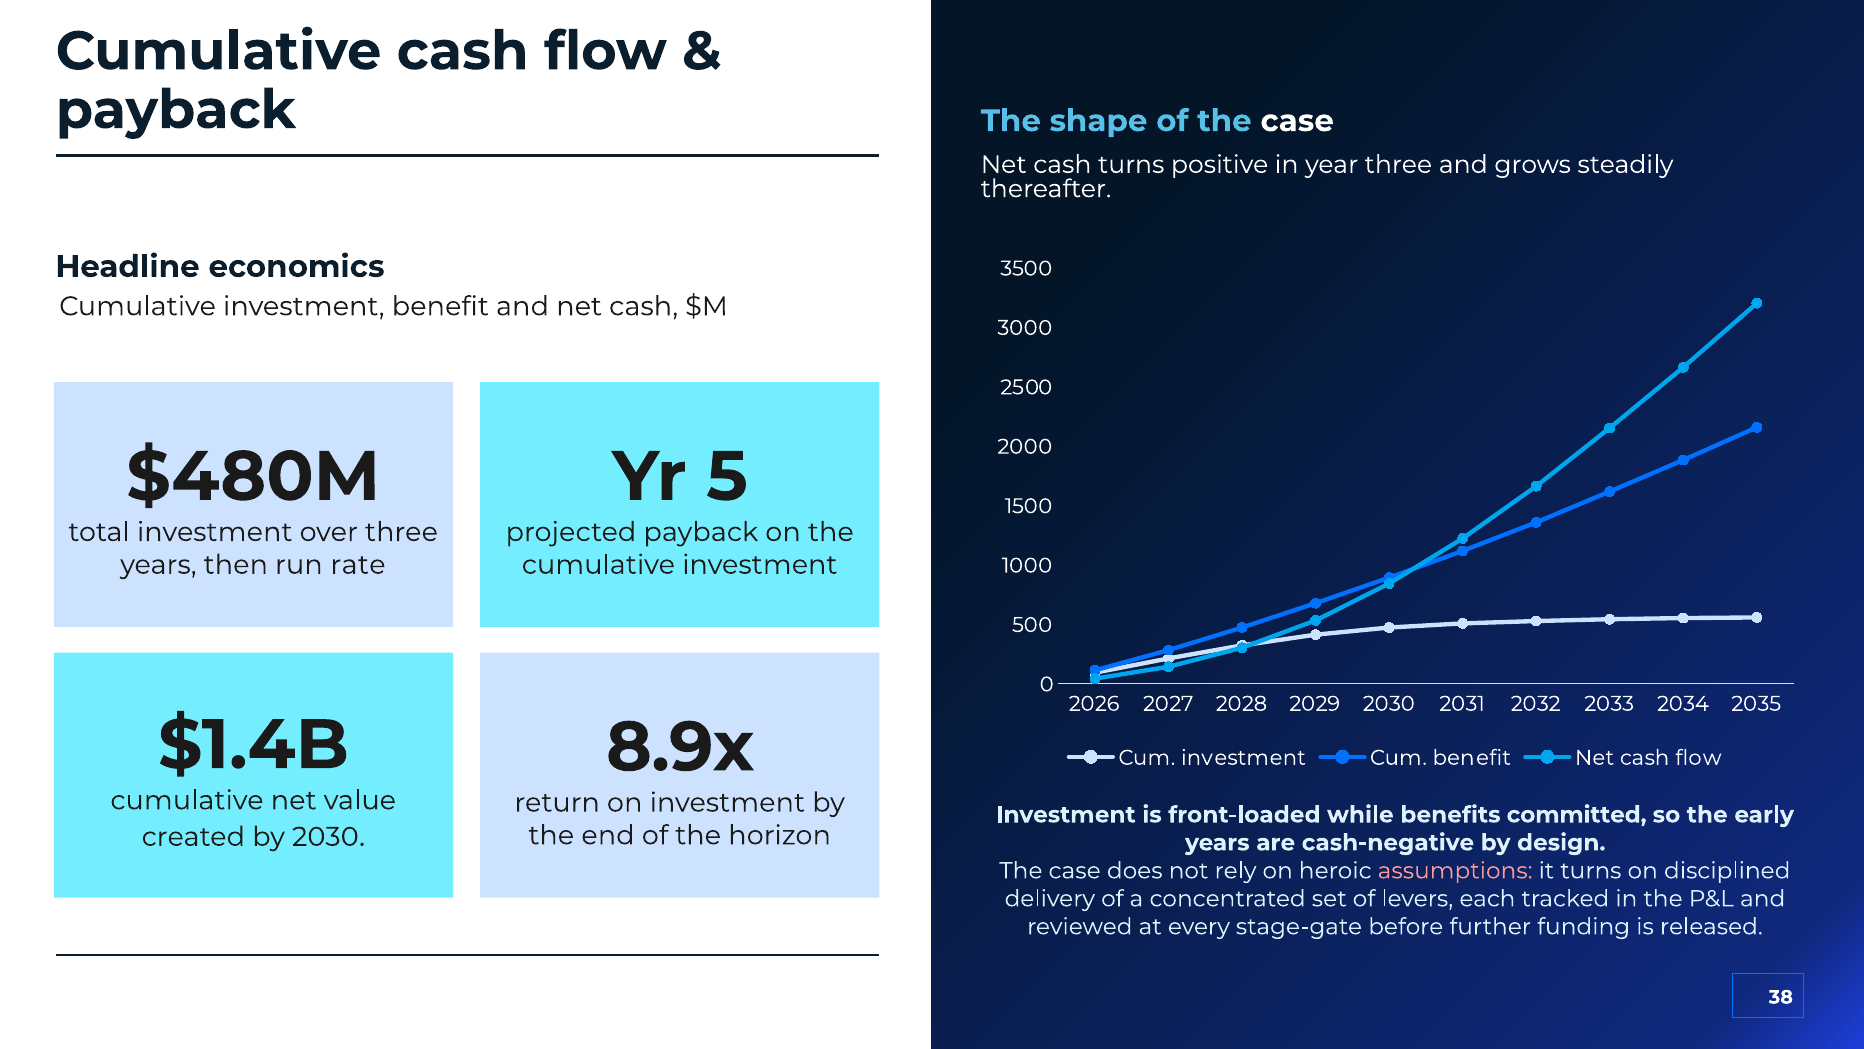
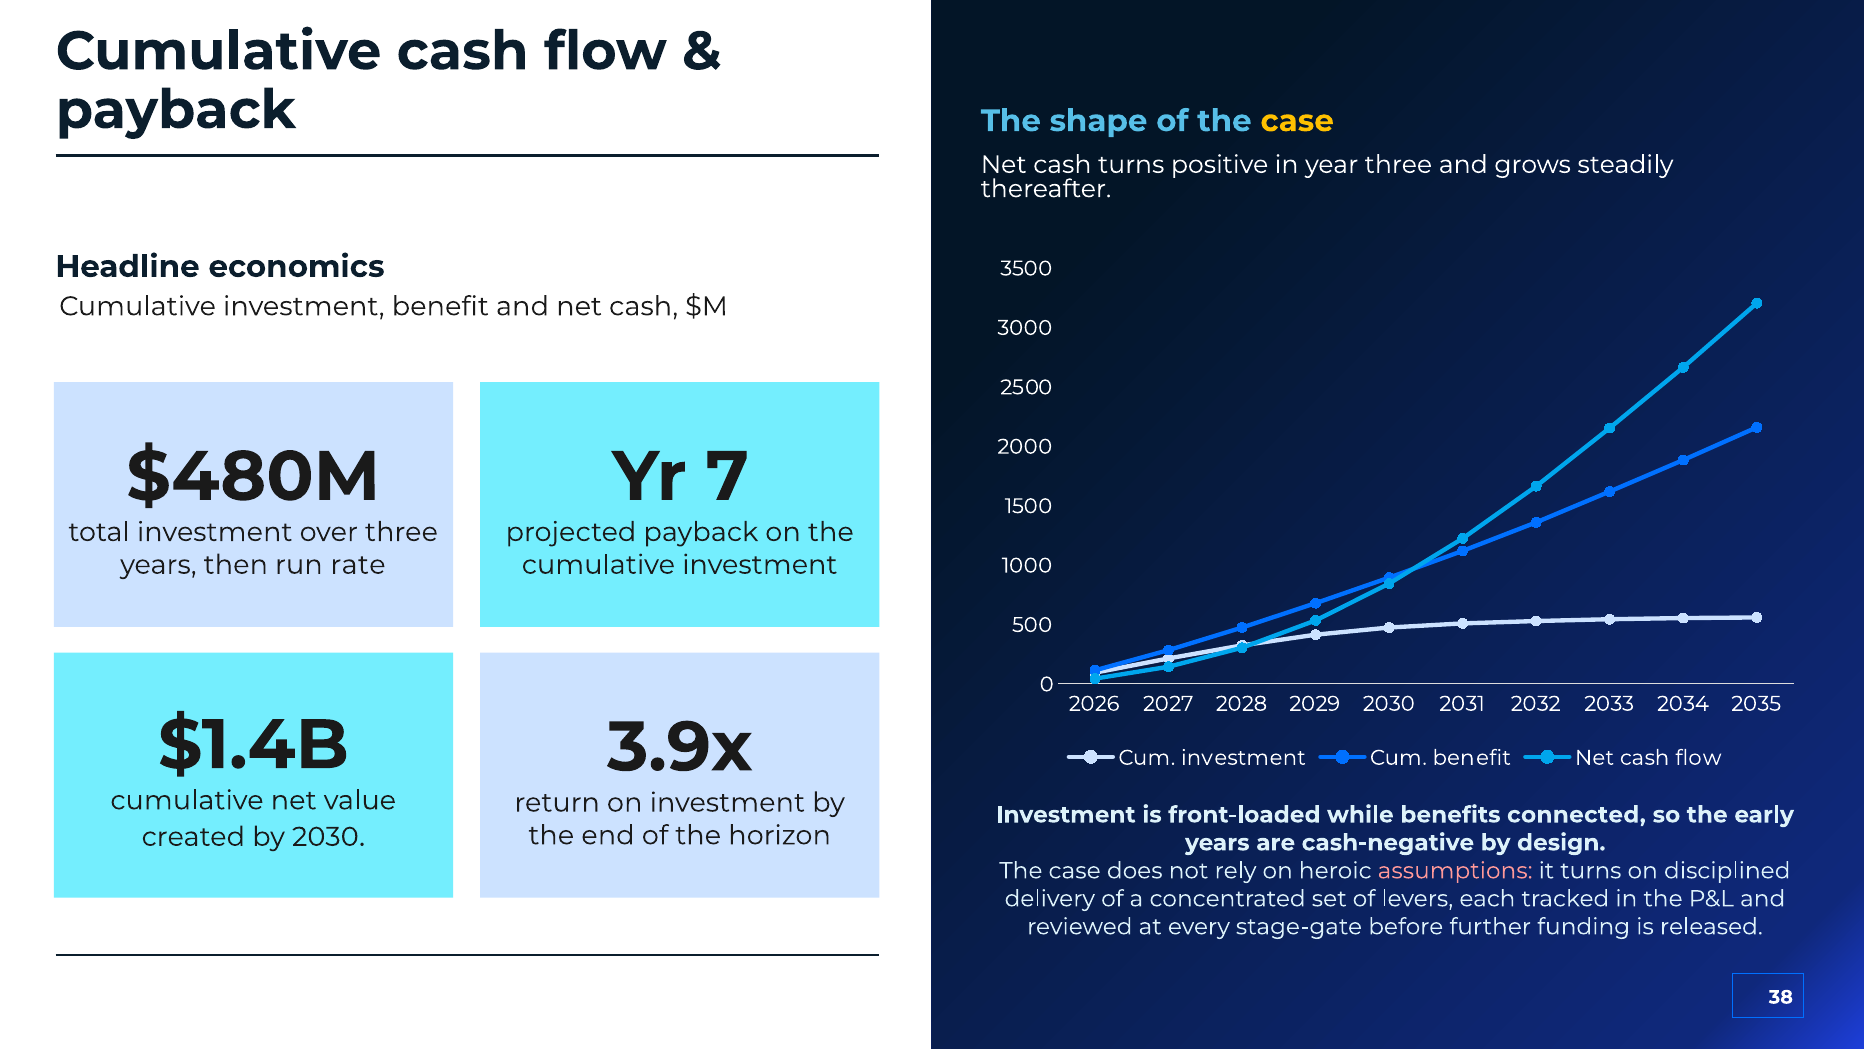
case colour: white -> yellow (1297, 121)
5: 5 -> 7 (727, 477)
8.9x: 8.9x -> 3.9x (680, 747)
committed: committed -> connected (1576, 814)
